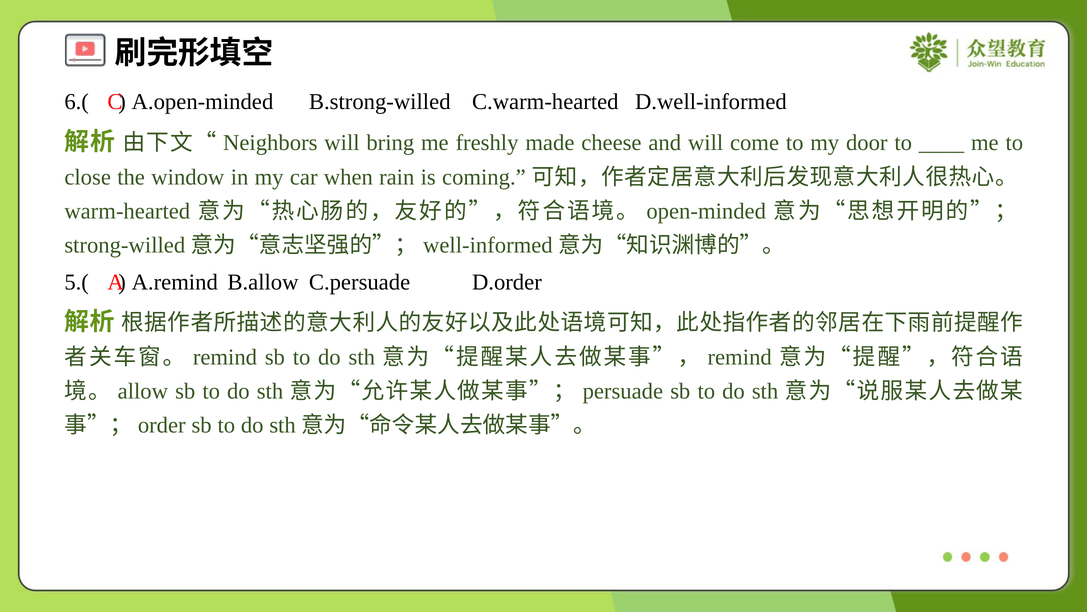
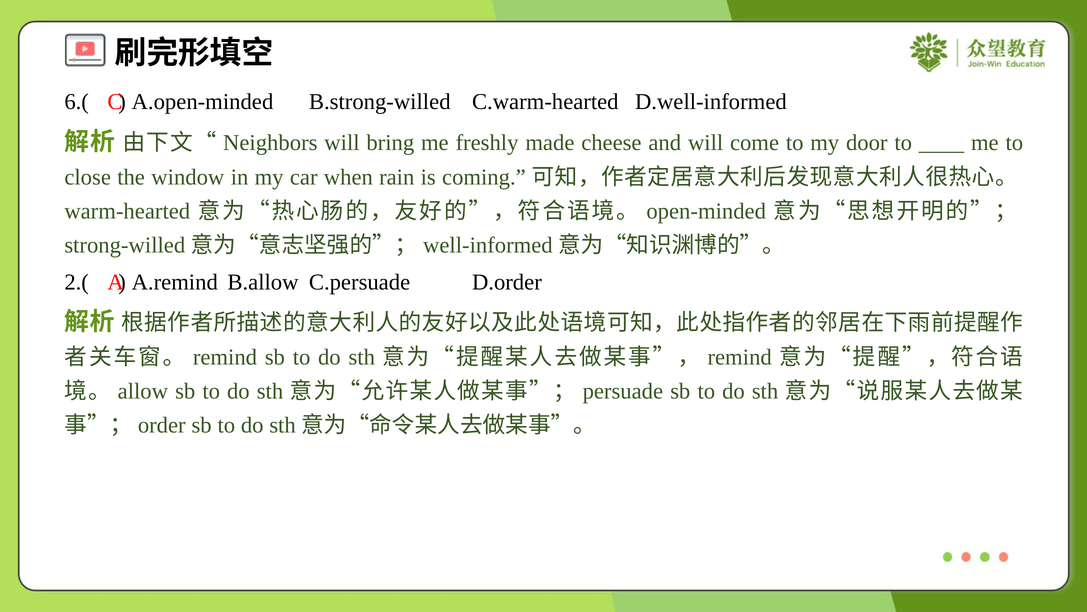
5.(: 5.( -> 2.( (77, 282)
